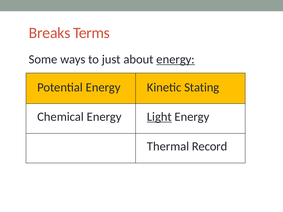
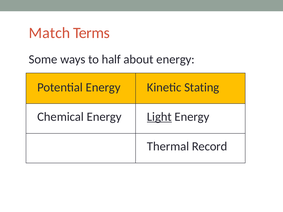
Breaks: Breaks -> Match (49, 33)
just: just -> half (111, 59)
energy underline: present -> none (176, 59)
